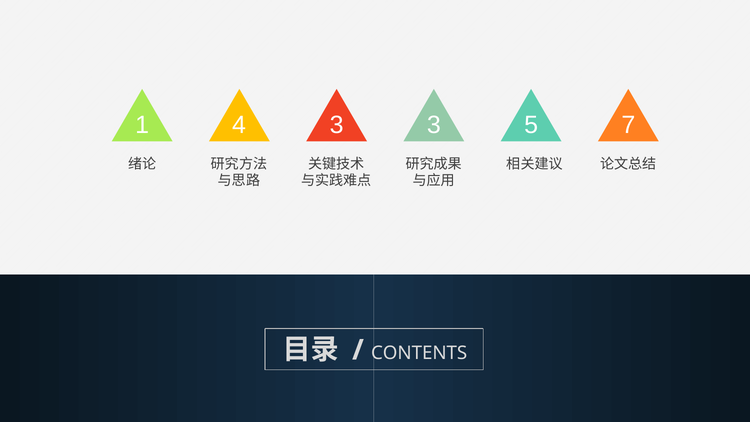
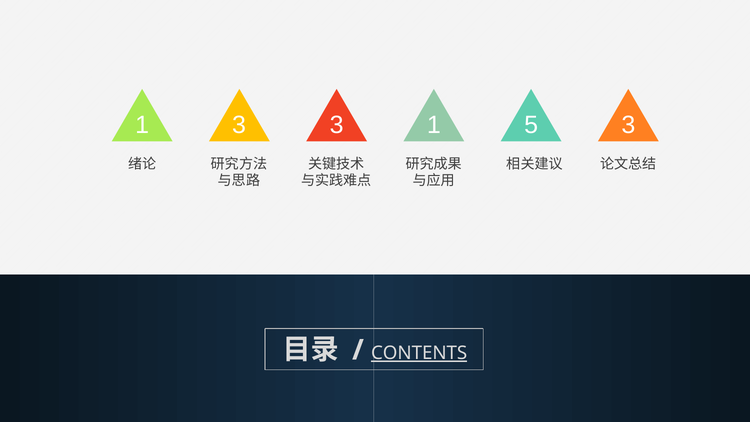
1 4: 4 -> 3 (239, 125)
3 3: 3 -> 1 (434, 125)
5 7: 7 -> 3 (628, 125)
CONTENTS underline: none -> present (419, 353)
